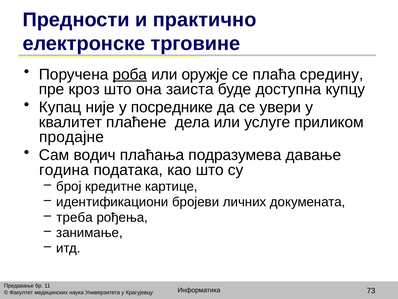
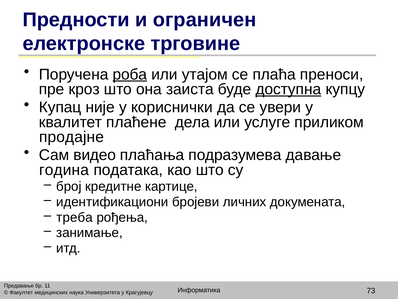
практично: практично -> ограничен (205, 20)
оружје: оружје -> утајом (205, 74)
средину: средину -> преноси (332, 74)
доступна underline: none -> present (288, 89)
посреднике: посреднике -> кориснички (172, 107)
водич: водич -> видео (95, 155)
